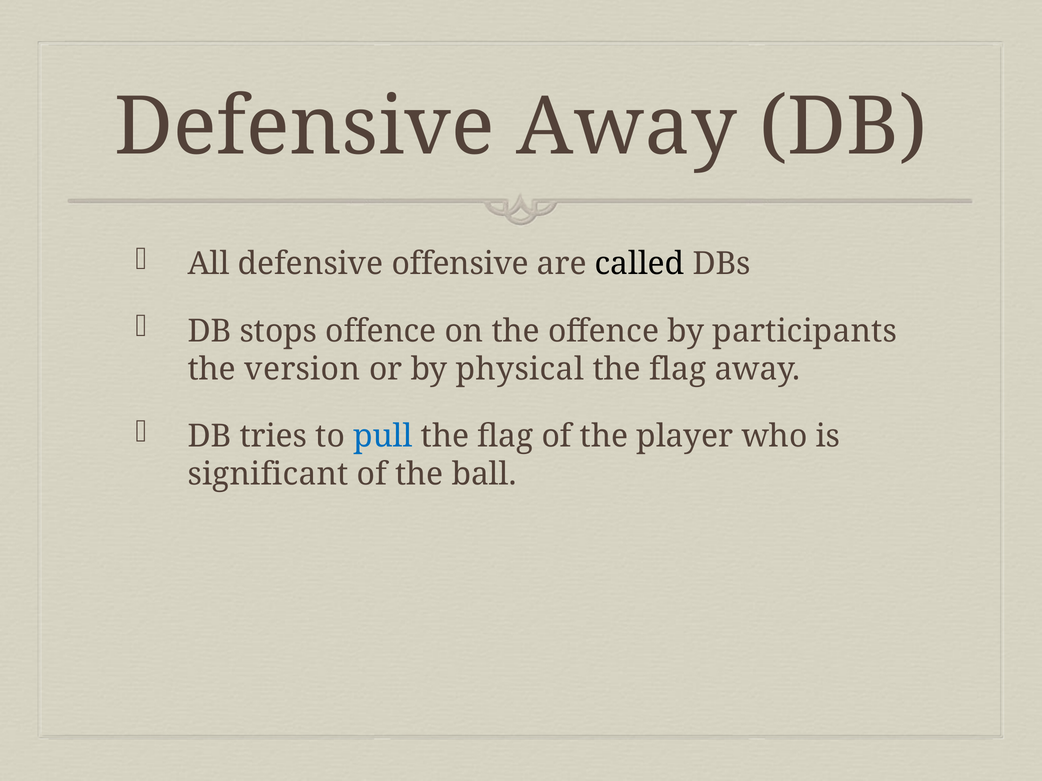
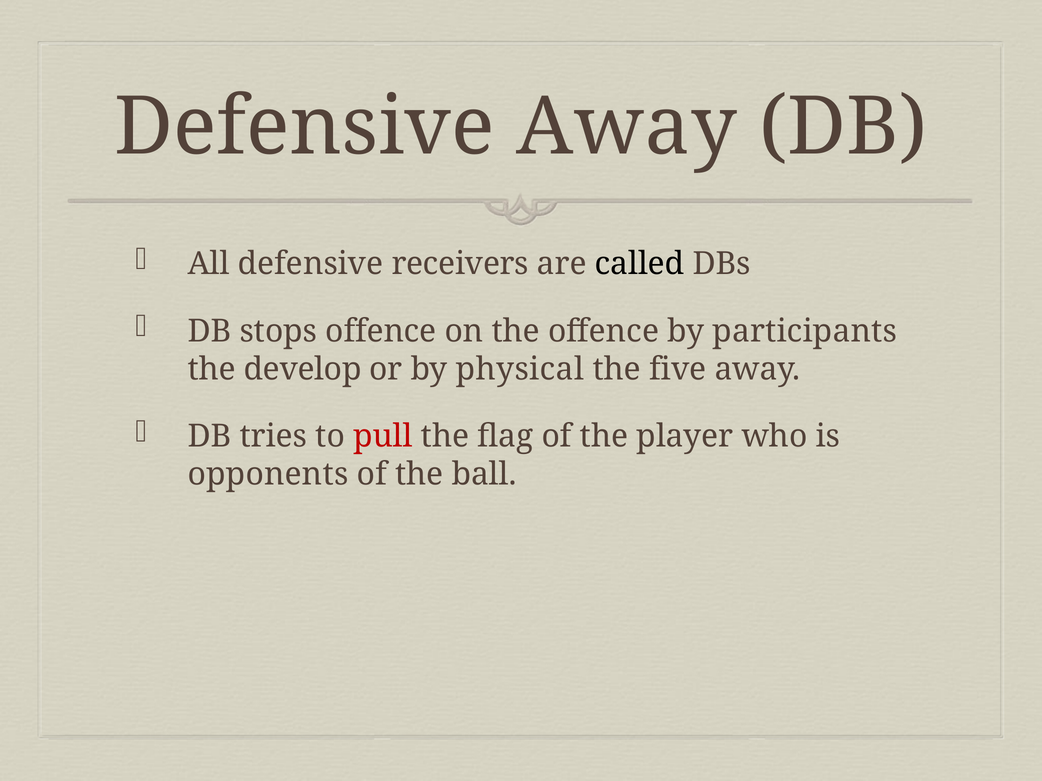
offensive: offensive -> receivers (460, 264)
version: version -> develop (303, 369)
flag: flag -> five (678, 369)
pull colour: blue -> red (383, 437)
significant: significant -> opponents (268, 475)
